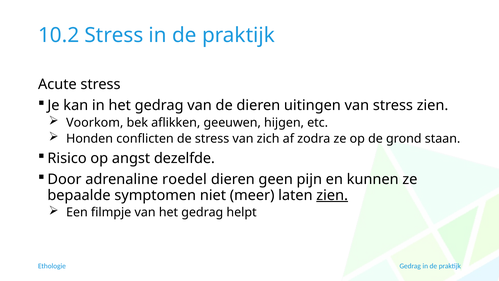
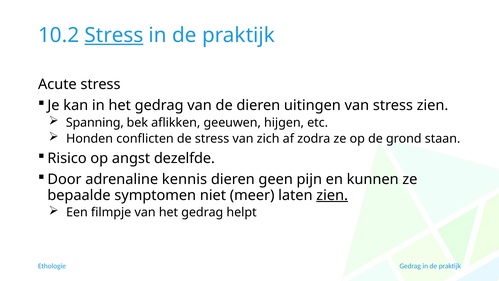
Stress underline: none -> present (114, 35)
Voorkom: Voorkom -> Spanning (95, 122)
roedel: roedel -> kennis (185, 179)
